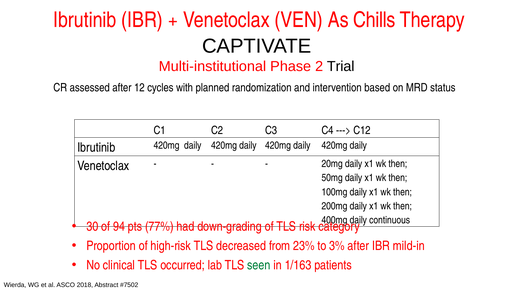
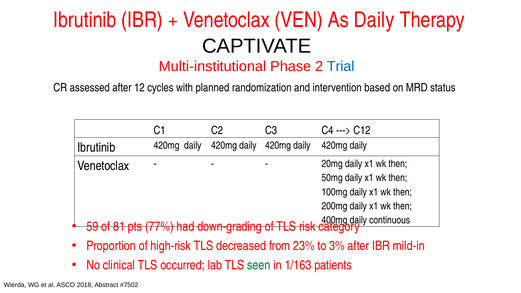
As Chills: Chills -> Daily (374, 20)
Trial colour: black -> blue (341, 67)
30: 30 -> 59 (92, 227)
94: 94 -> 81 (119, 227)
